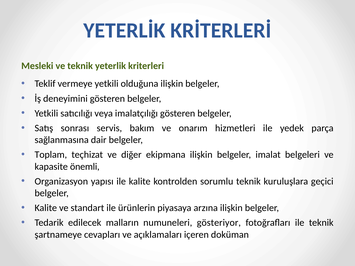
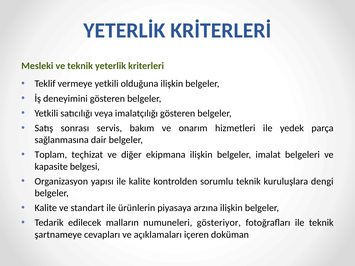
önemli: önemli -> belgesi (85, 167)
geçici: geçici -> dengi (322, 181)
